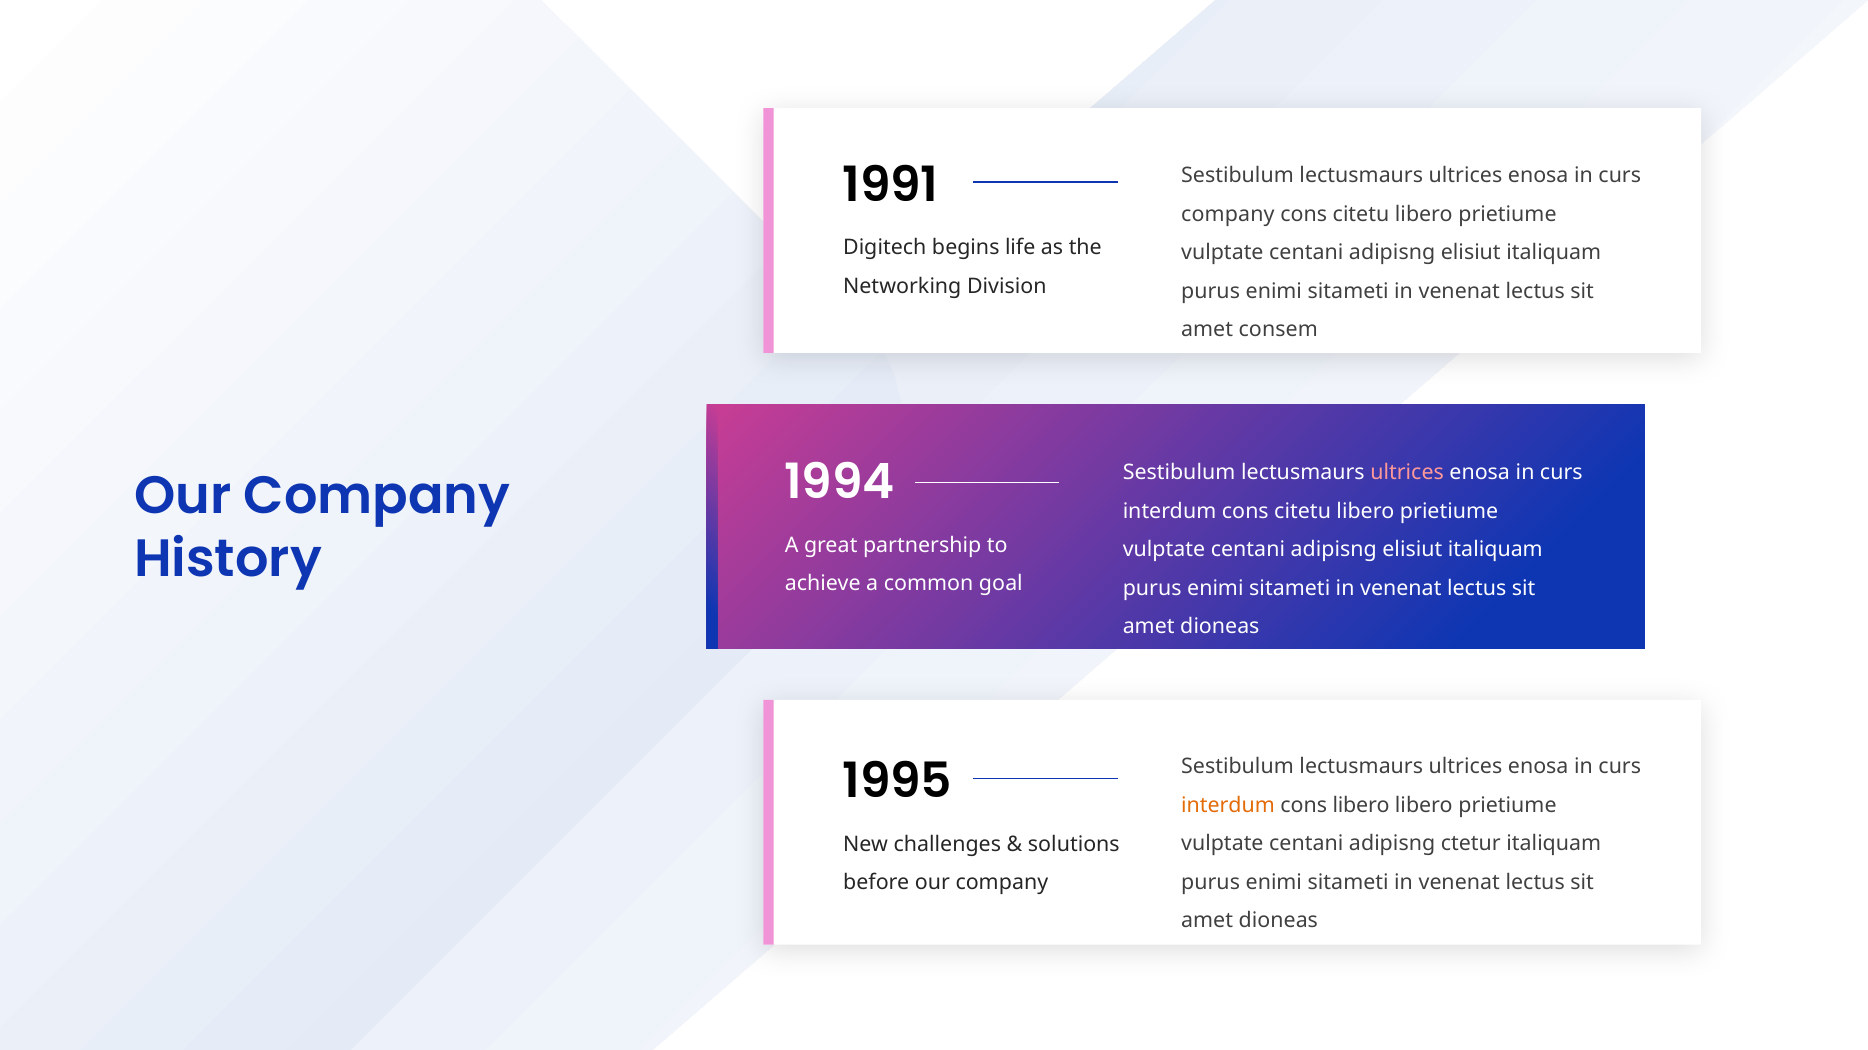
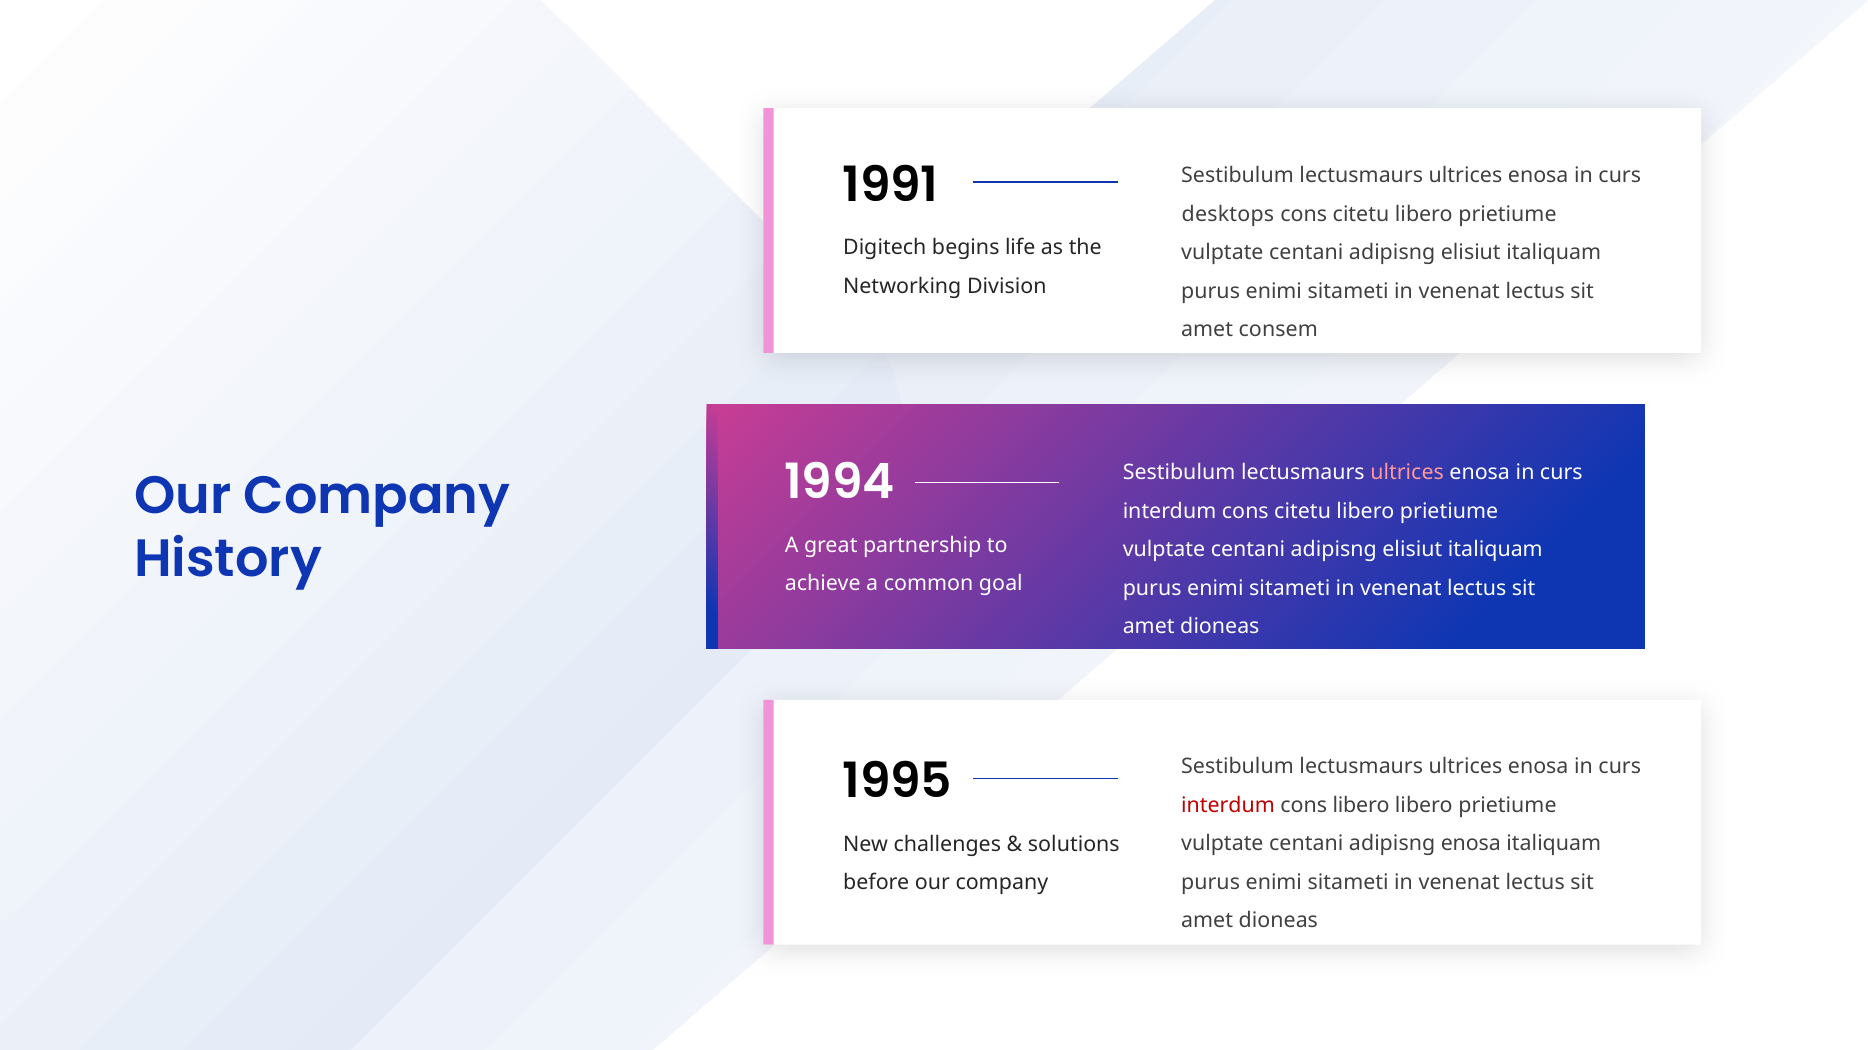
company: company -> desktops (1228, 214)
interdum colour: orange -> red (1228, 806)
adipisng ctetur: ctetur -> enosa (1471, 844)
